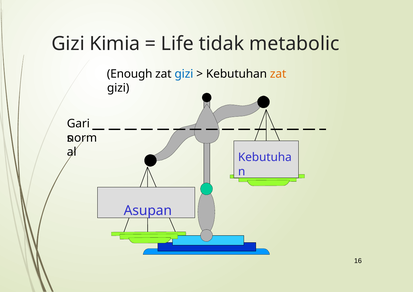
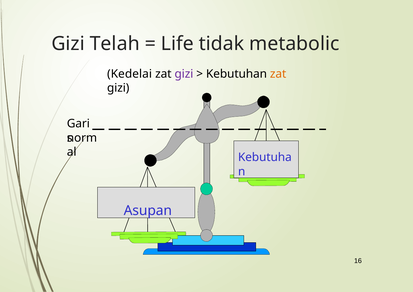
Kimia: Kimia -> Telah (115, 44)
Enough: Enough -> Kedelai (130, 74)
gizi colour: blue -> purple (184, 74)
